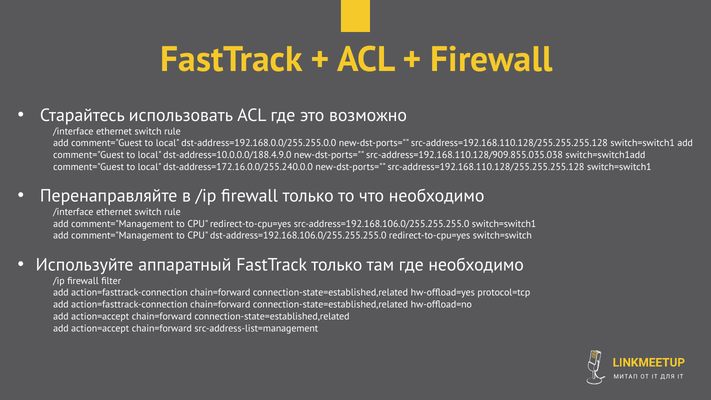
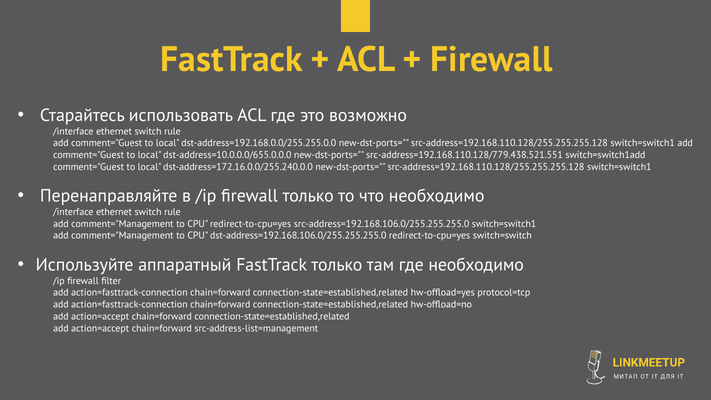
dst-address=10.0.0.0/188.4.9.0: dst-address=10.0.0.0/188.4.9.0 -> dst-address=10.0.0.0/655.0.0.0 (227, 155)
src-address=192.168.110.128/909.855.035.038: src-address=192.168.110.128/909.855.035.038 -> src-address=192.168.110.128/779.438.521.551 (464, 155)
